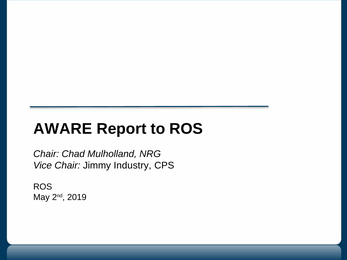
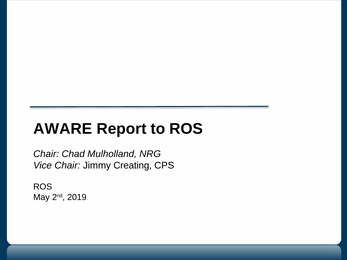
Industry: Industry -> Creating (133, 166)
